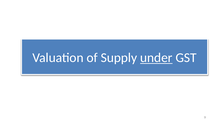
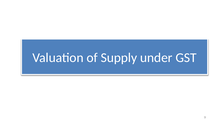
under underline: present -> none (156, 58)
